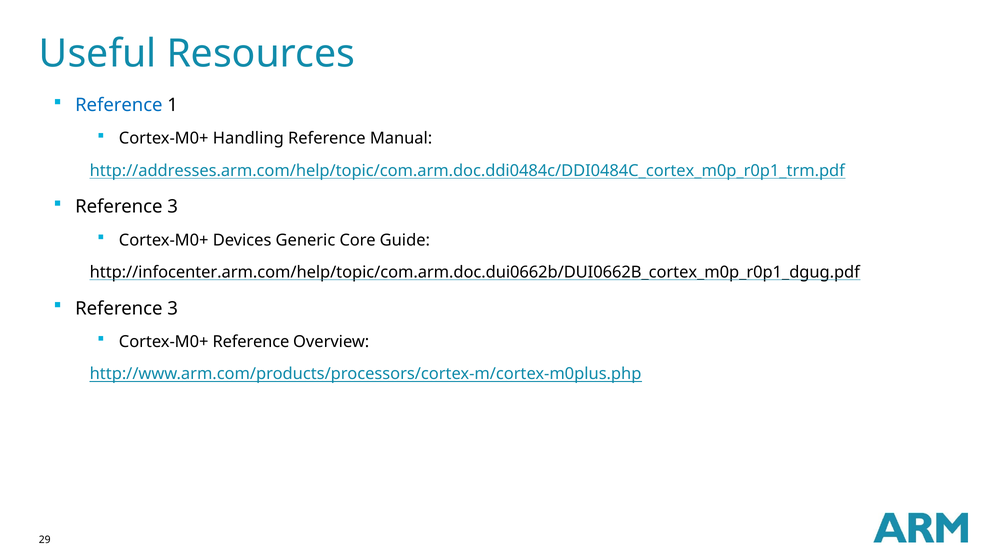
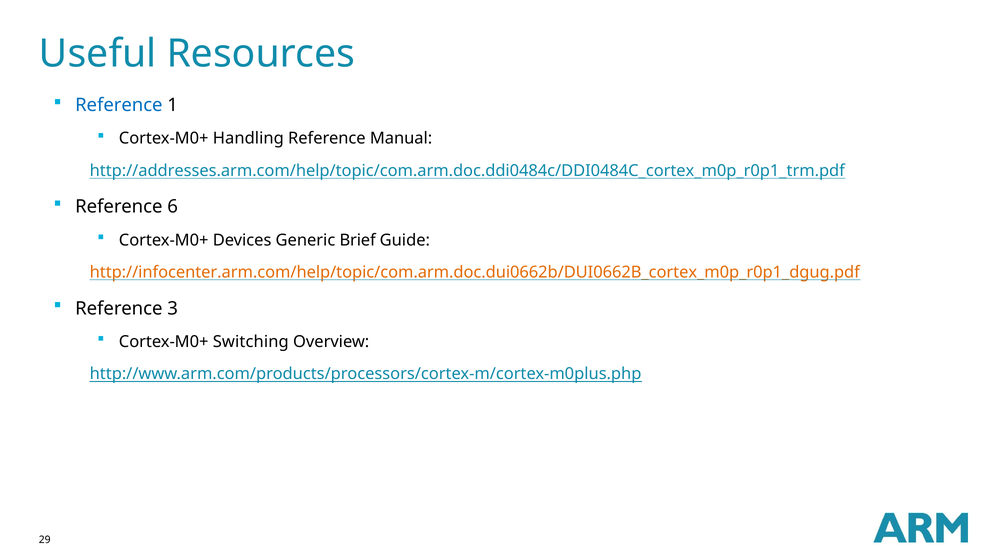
3: 3 -> 6 (173, 207)
Core: Core -> Brief (358, 240)
http://infocenter.arm.com/help/topic/com.arm.doc.dui0662b/DUI0662B_cortex_m0p_r0p1_dgug.pdf colour: black -> orange (475, 272)
Cortex-M0+ Reference: Reference -> Switching (251, 342)
